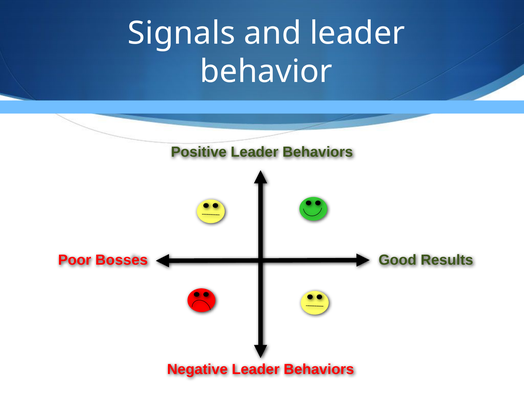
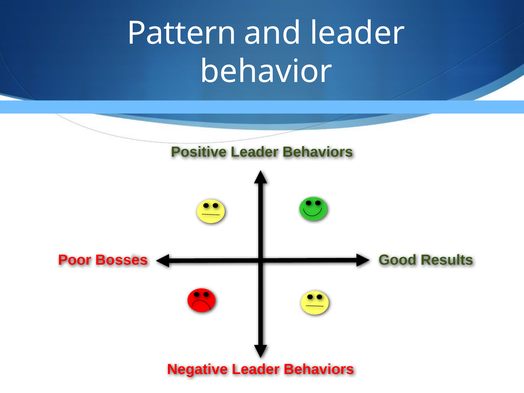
Signals: Signals -> Pattern (182, 33)
